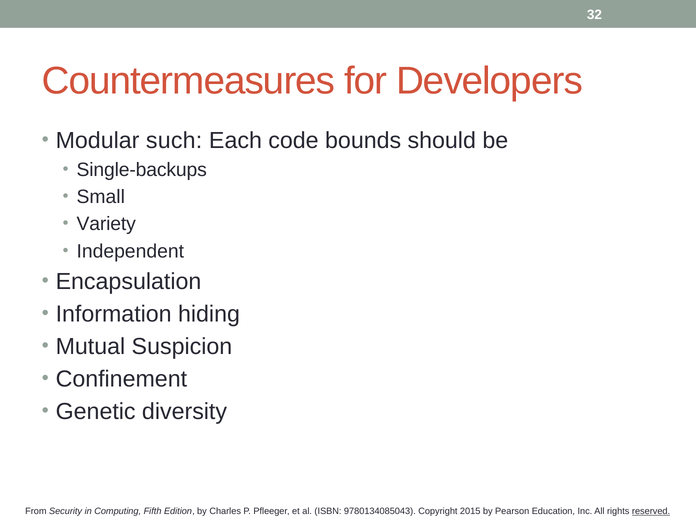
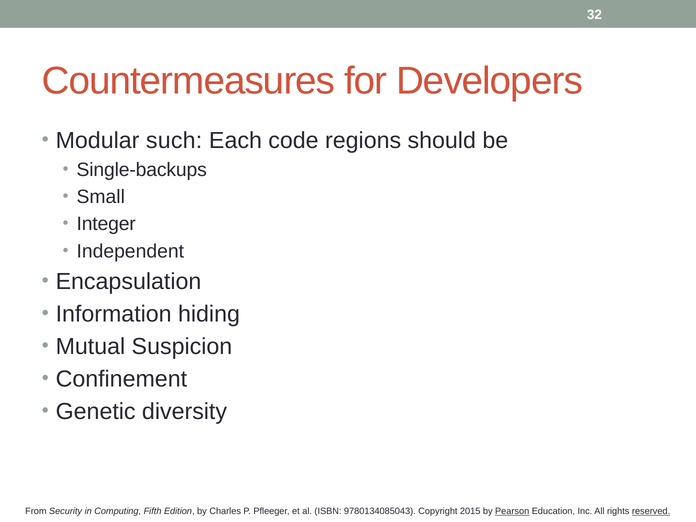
bounds: bounds -> regions (363, 141)
Variety: Variety -> Integer (106, 224)
Pearson underline: none -> present (512, 511)
